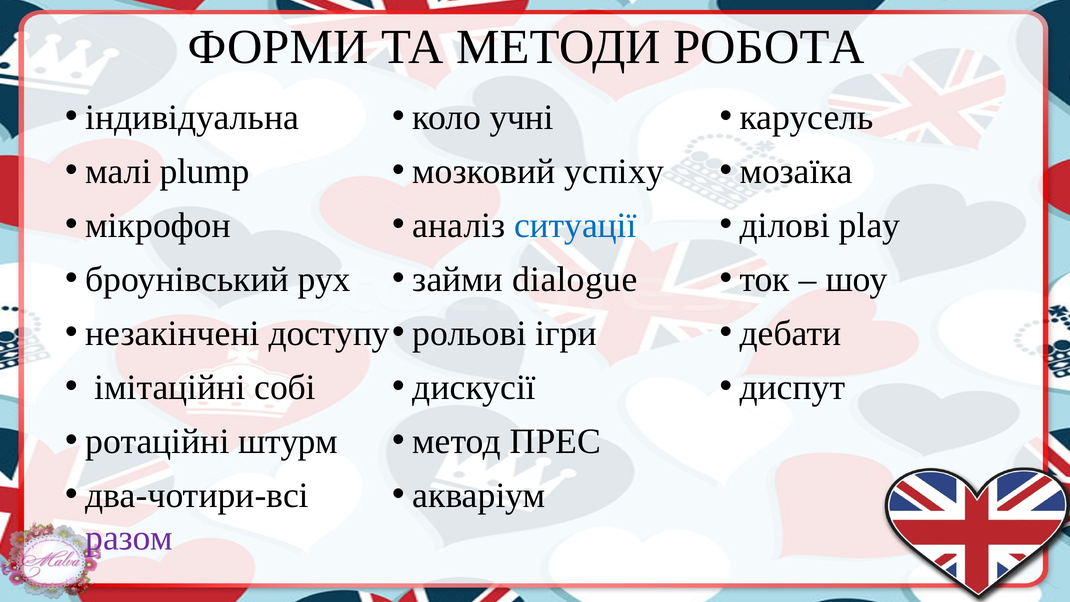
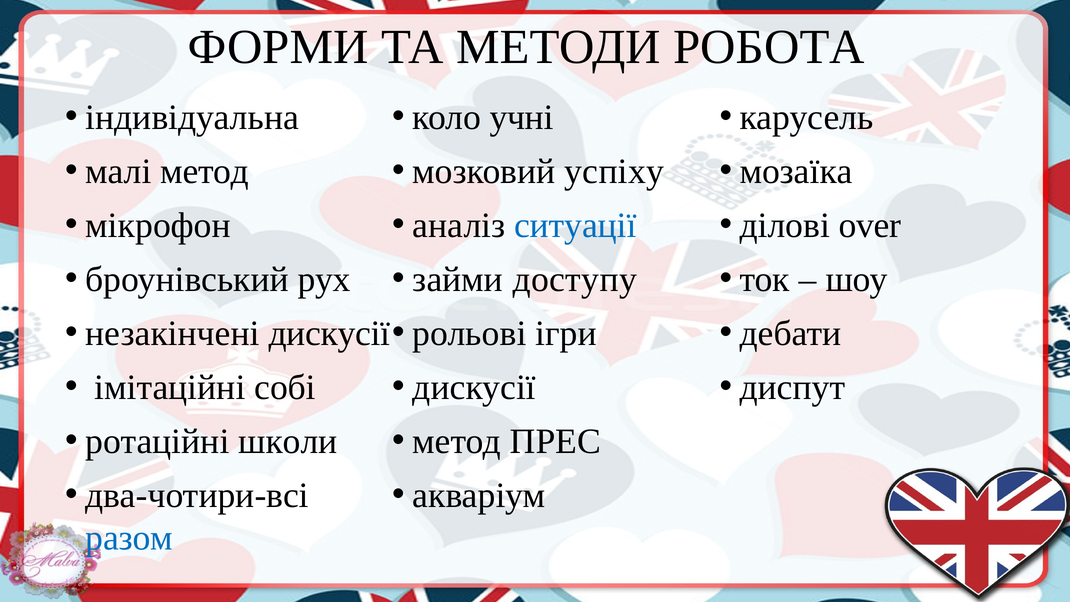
малі plump: plump -> метод (205, 172)
play: play -> over (870, 225)
dialogue: dialogue -> доступу (575, 279)
незакінчені доступу: доступу -> дискусії (329, 333)
штурм: штурм -> школи (288, 441)
разом colour: purple -> blue (129, 538)
